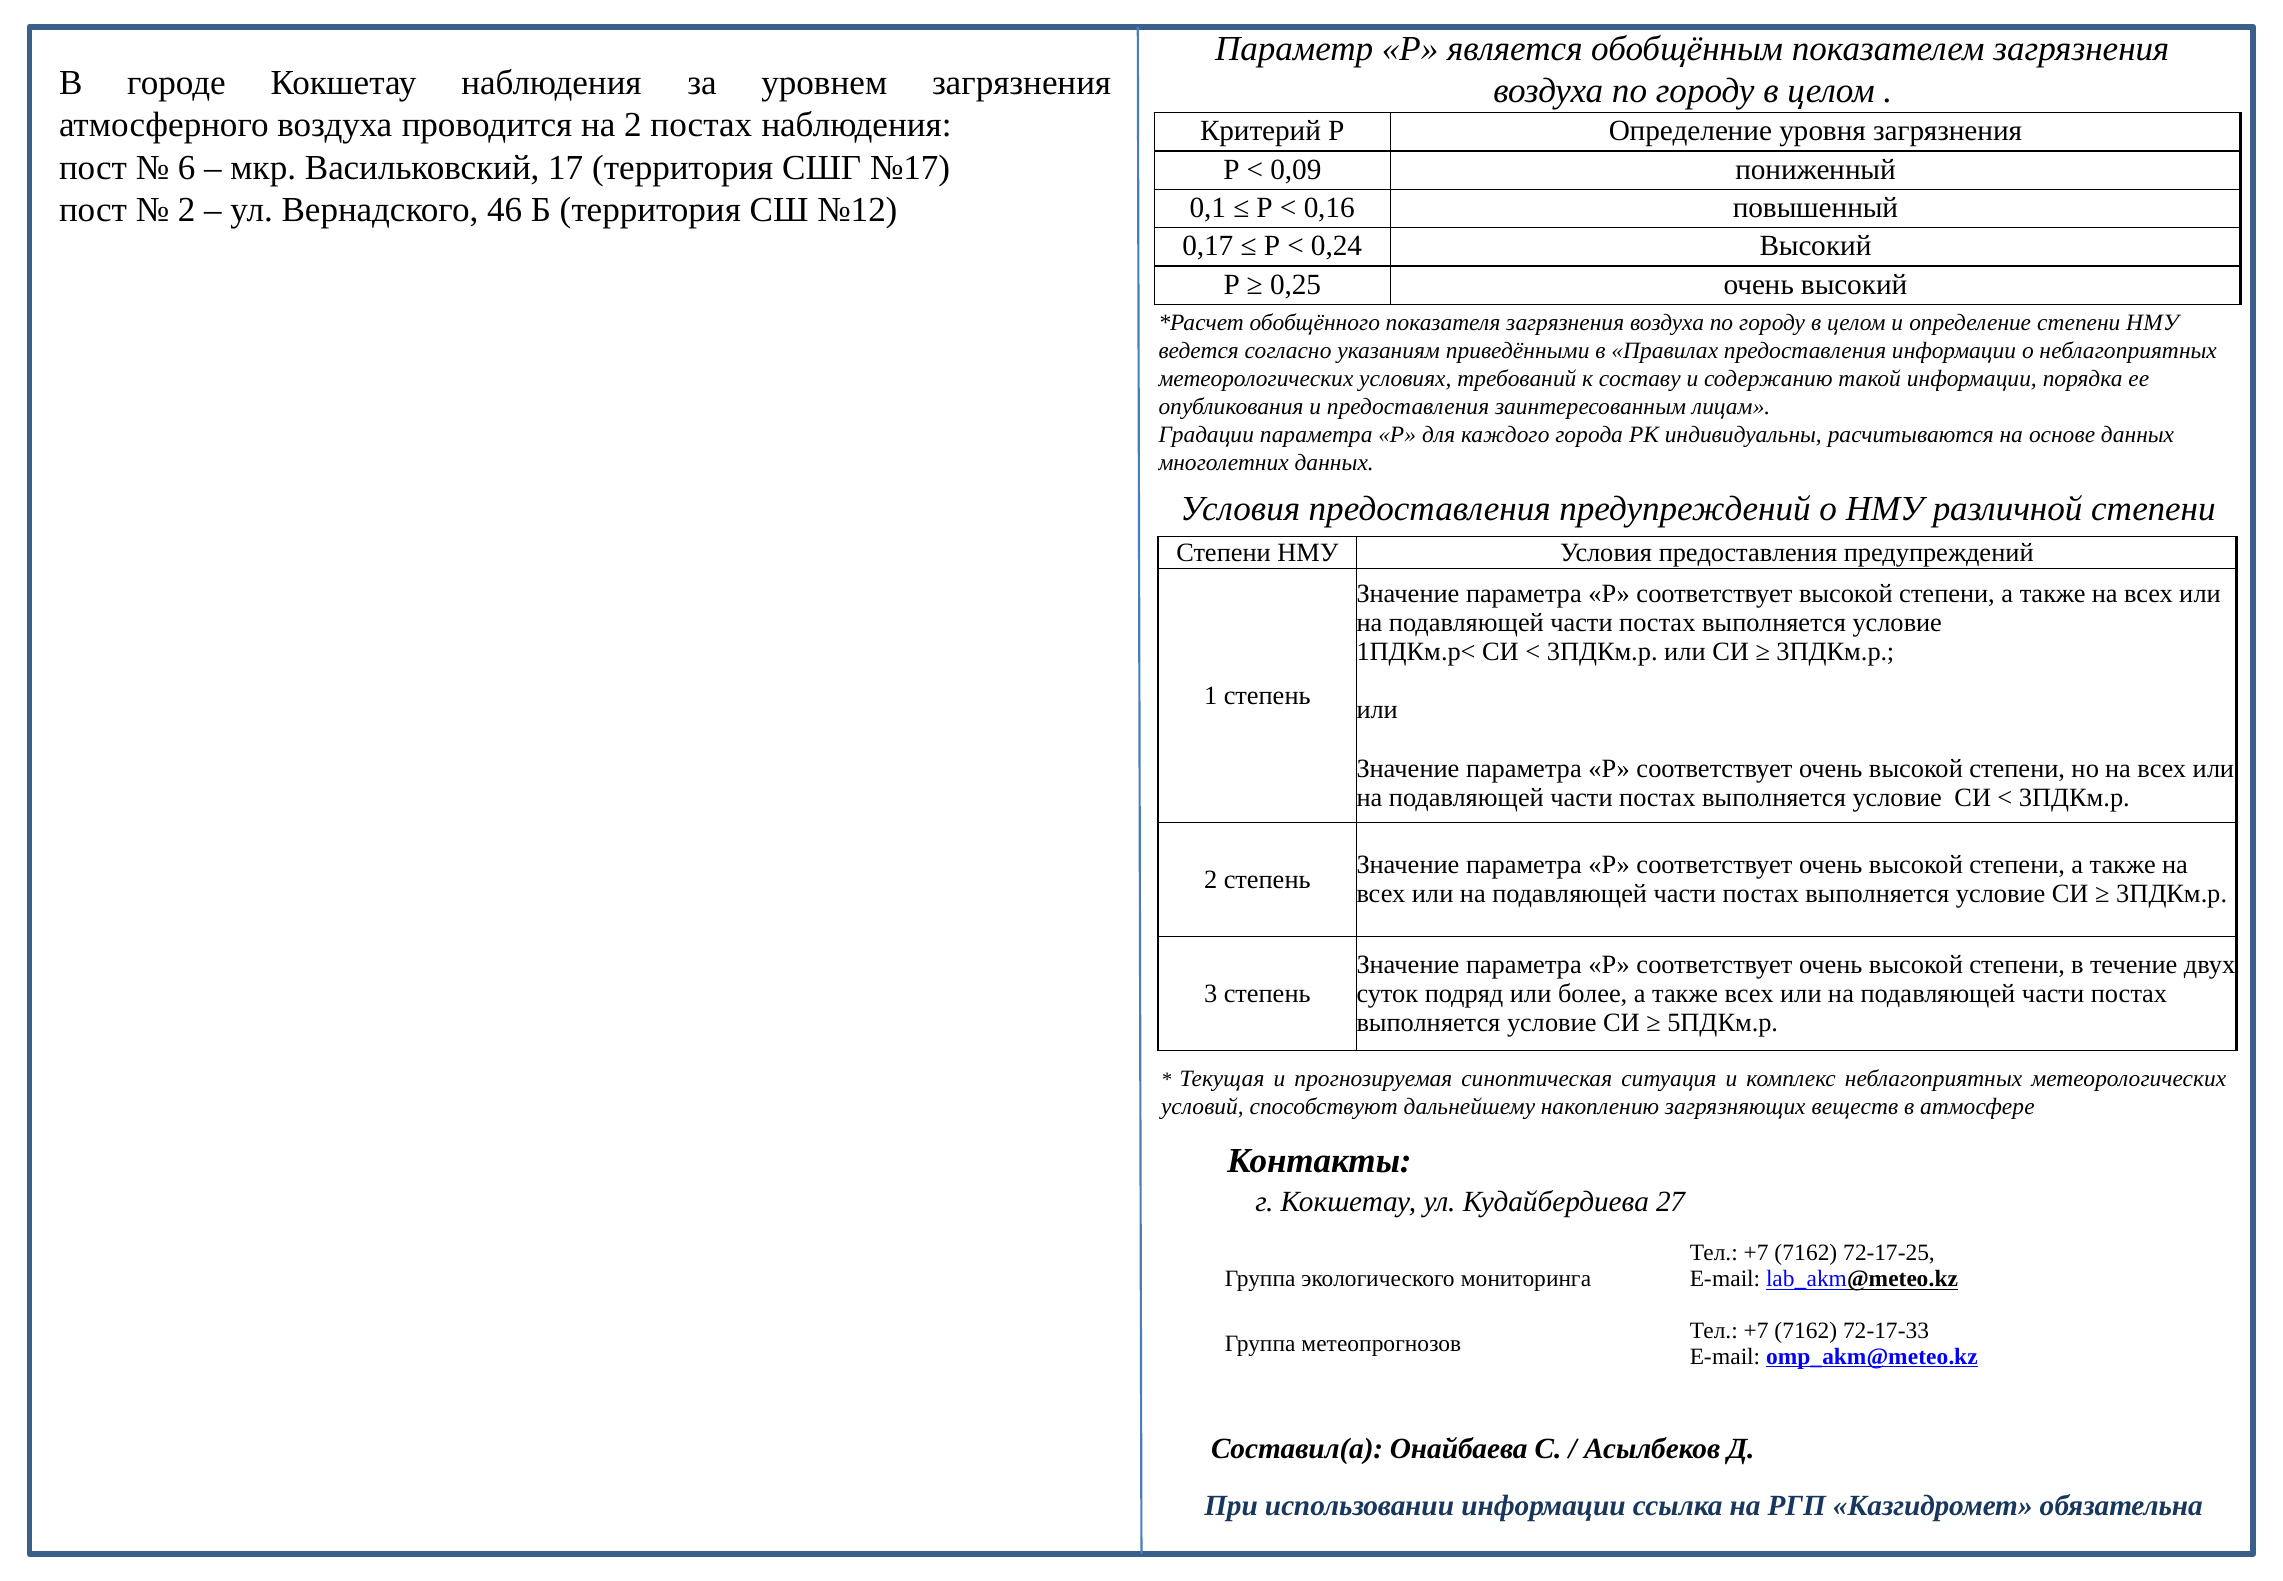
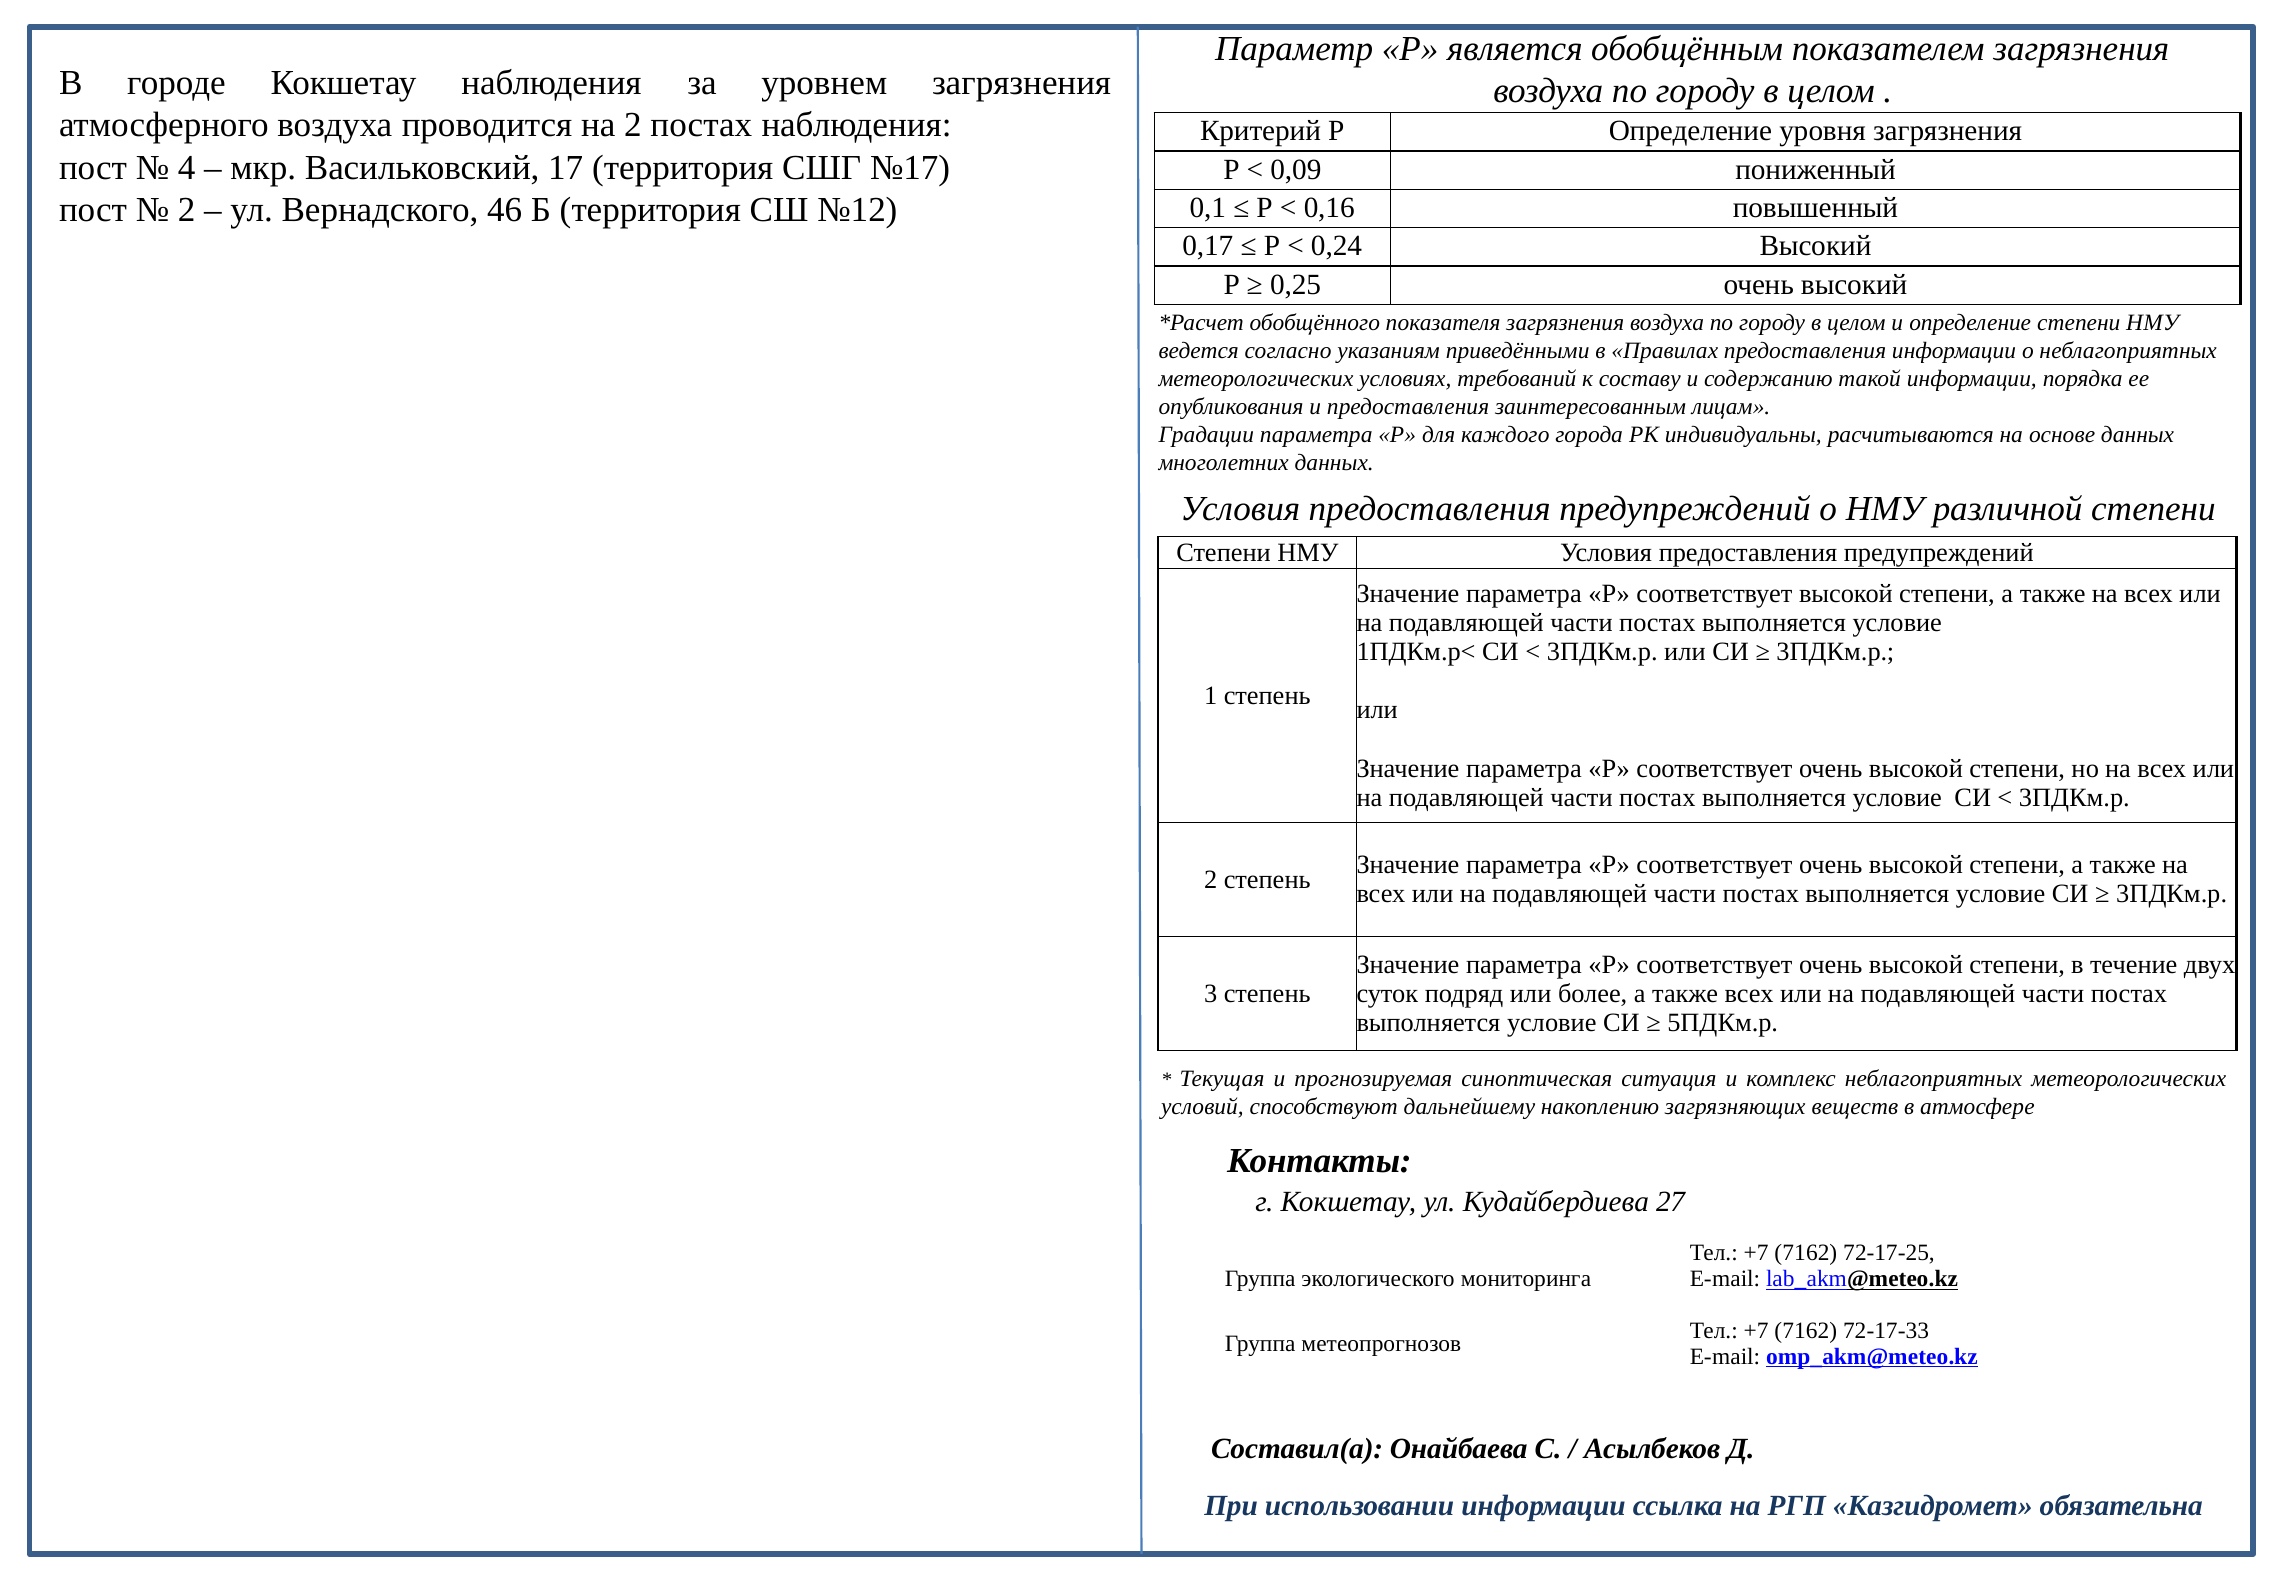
6: 6 -> 4 (187, 167)
